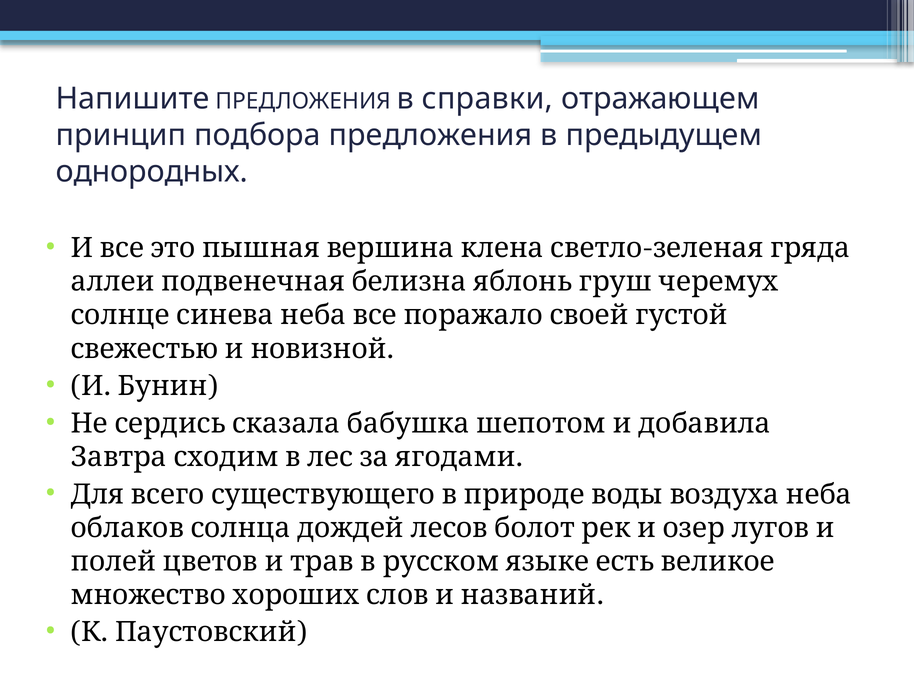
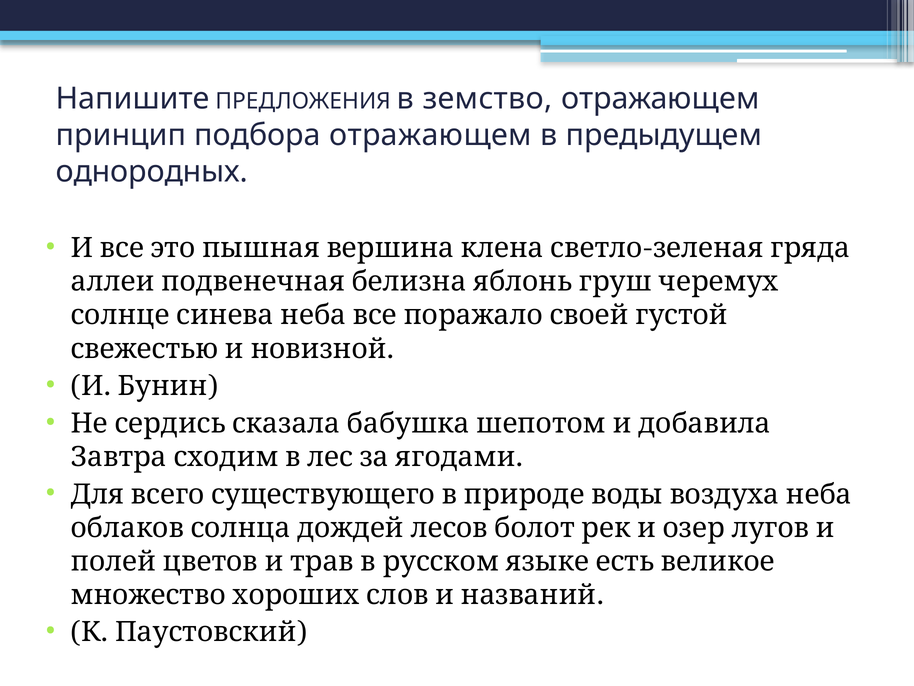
справки: справки -> земство (487, 99)
подбора предложения: предложения -> отражающем (430, 135)
